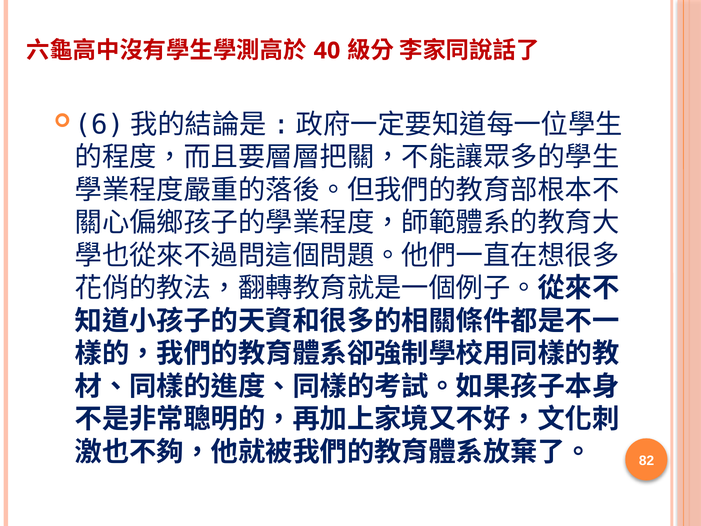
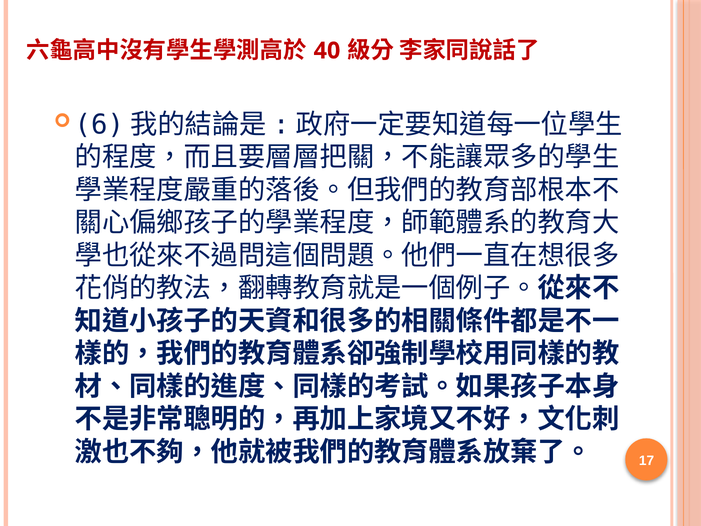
82: 82 -> 17 (647, 460)
